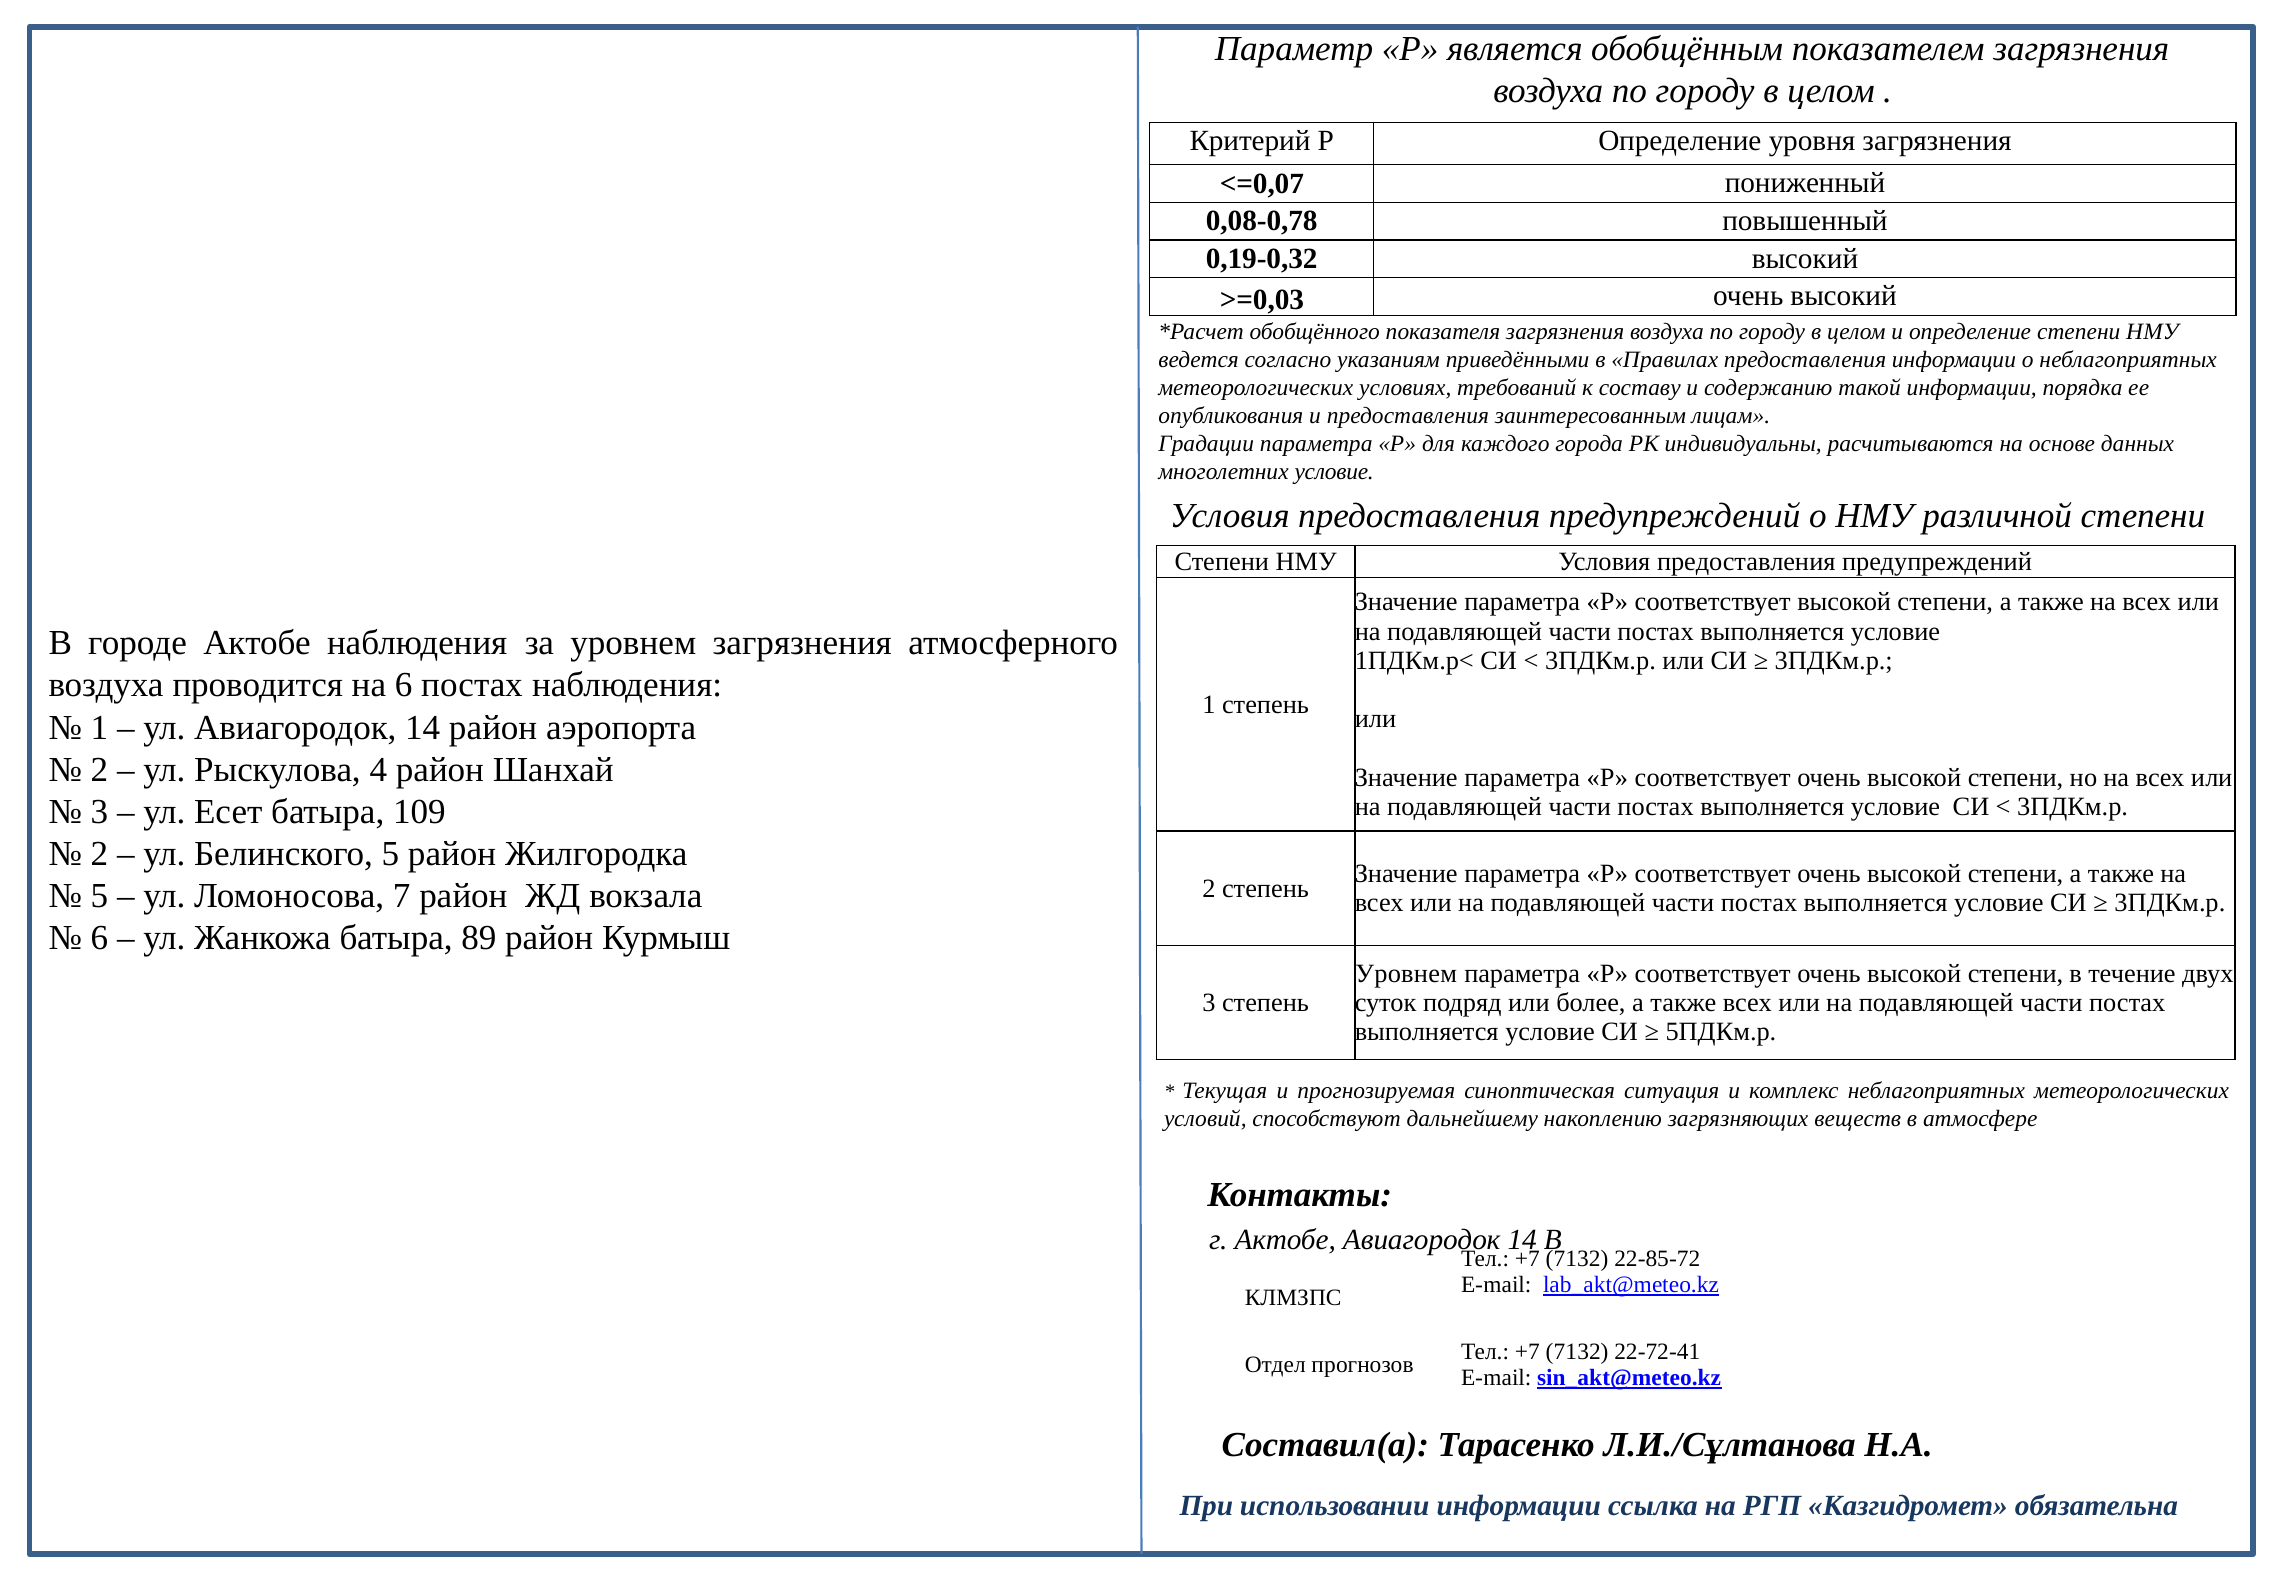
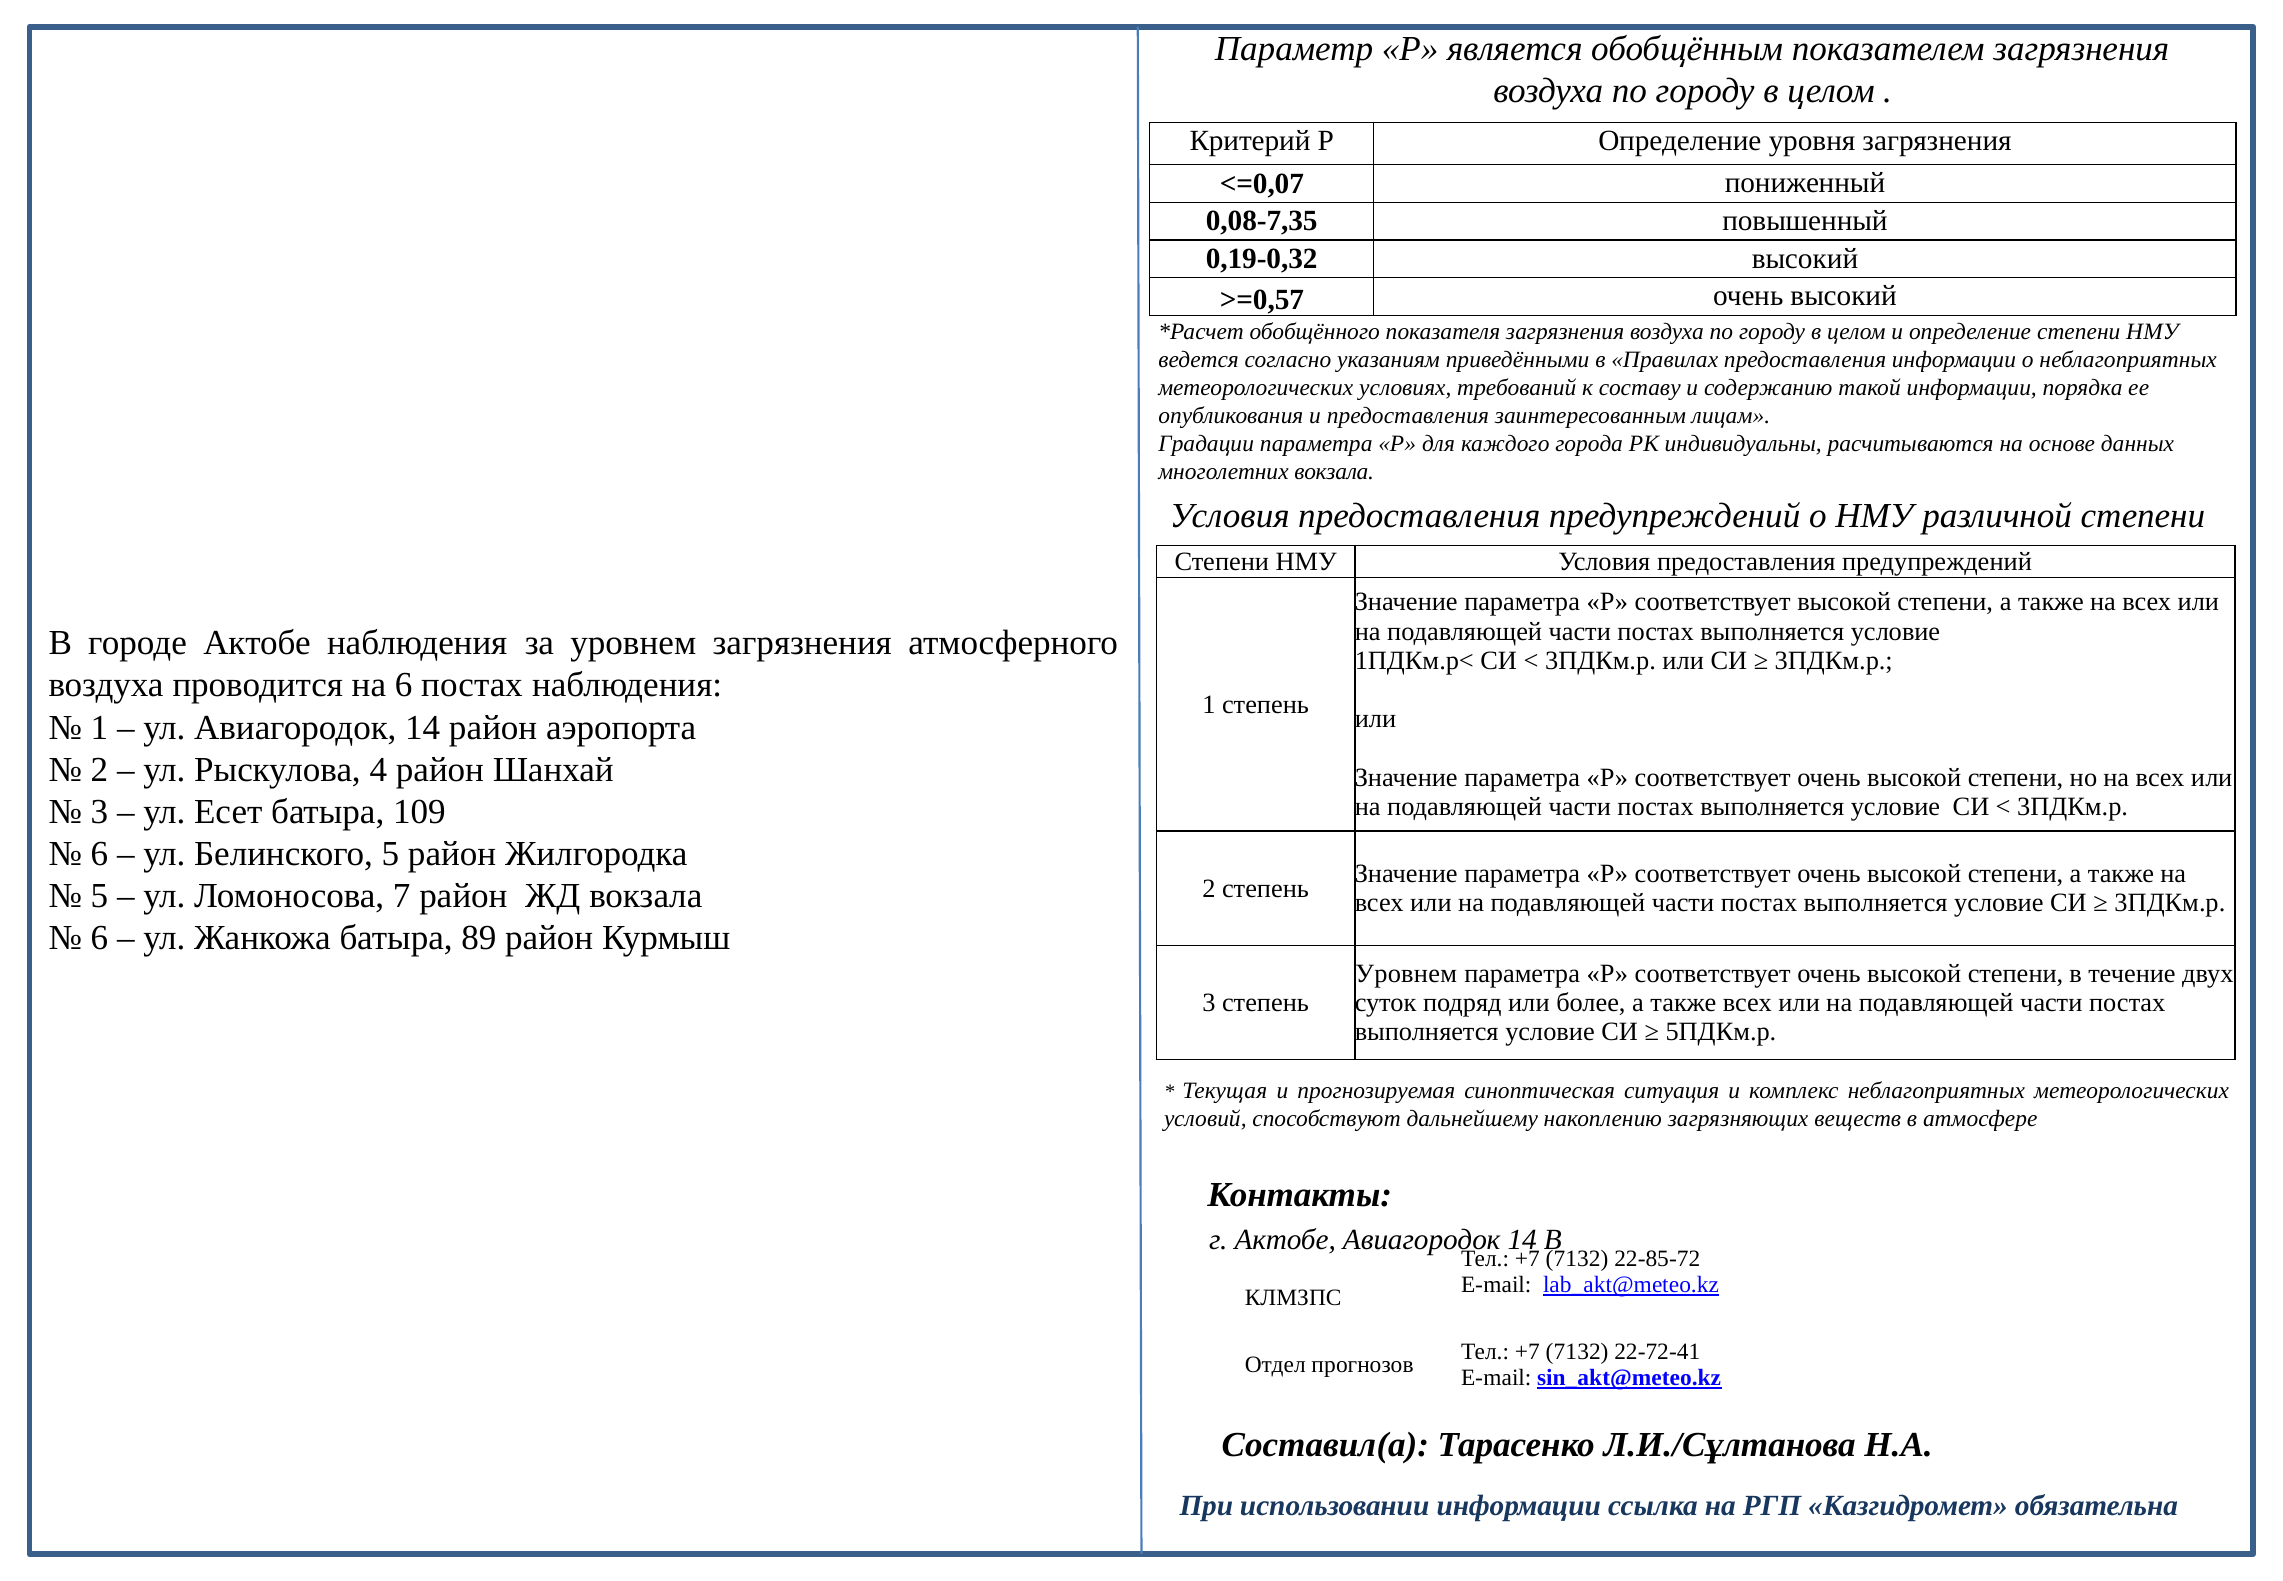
0,08-0,78: 0,08-0,78 -> 0,08-7,35 (1262, 221)
>=0,03: >=0,03 -> >=0,57 (1262, 299)
многолетних условие: условие -> вокзала (1334, 471)
2: 2 -> 6 (99, 854)
